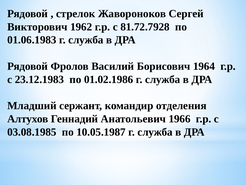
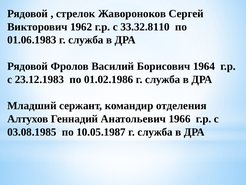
81.72.7928: 81.72.7928 -> 33.32.8110 (145, 27)
